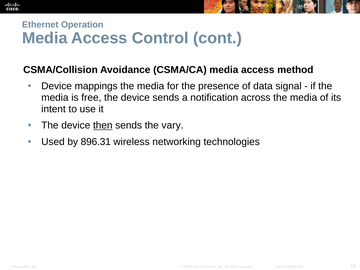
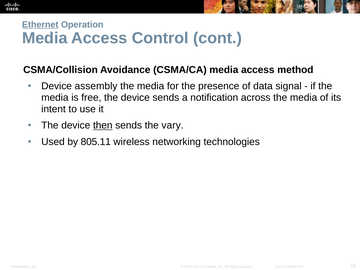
Ethernet underline: none -> present (40, 25)
mappings: mappings -> assembly (96, 86)
896.31: 896.31 -> 805.11 (96, 142)
